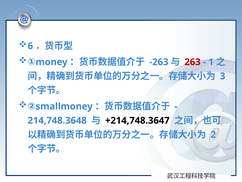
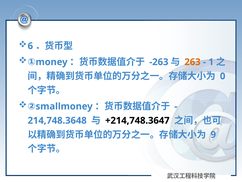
263 colour: red -> orange (192, 62)
3: 3 -> 0 (223, 76)
2: 2 -> 9 (213, 134)
